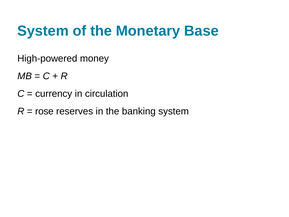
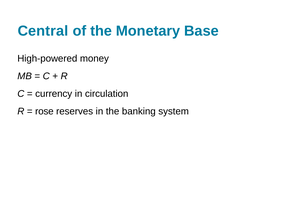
System: System -> Central (43, 31)
